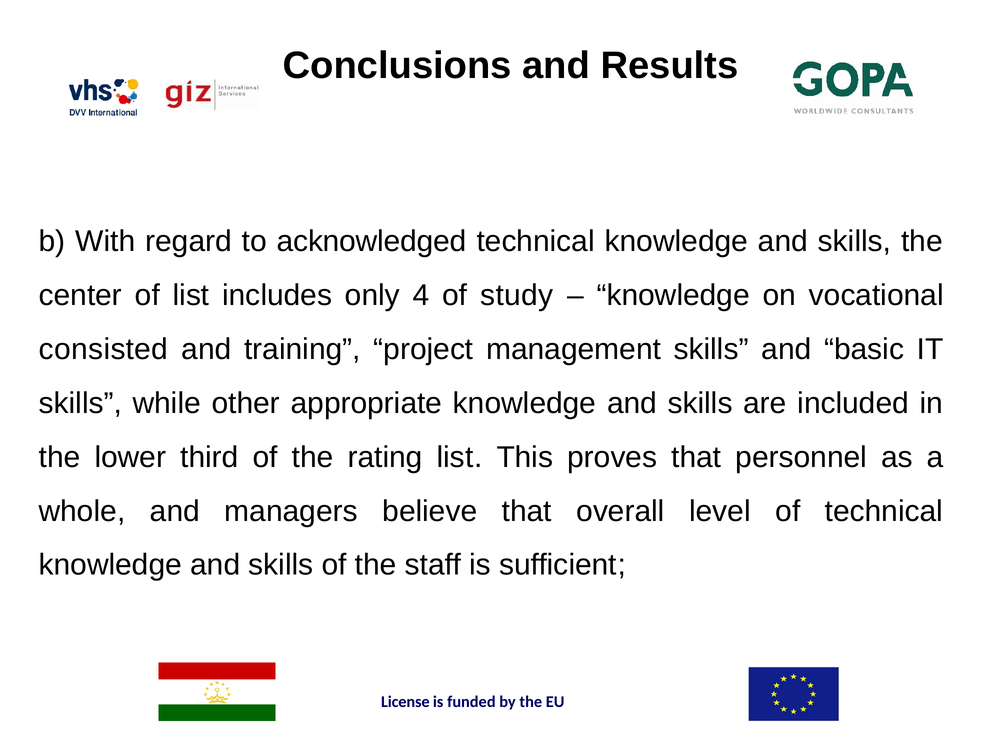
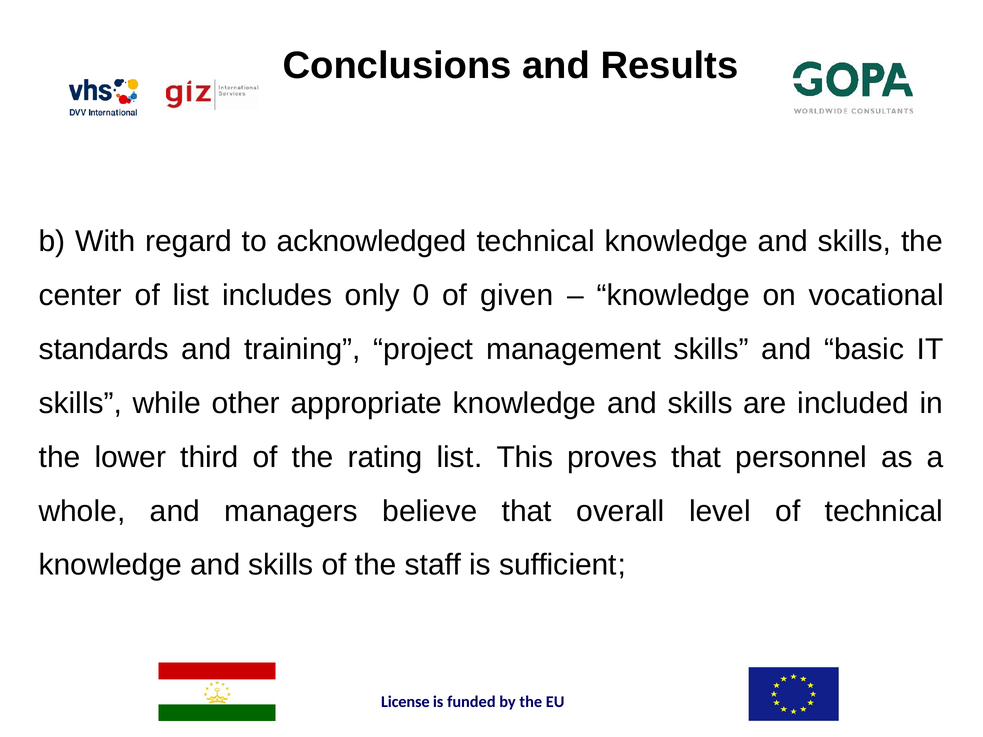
4: 4 -> 0 (421, 295)
study: study -> given (517, 295)
consisted: consisted -> standards (104, 349)
